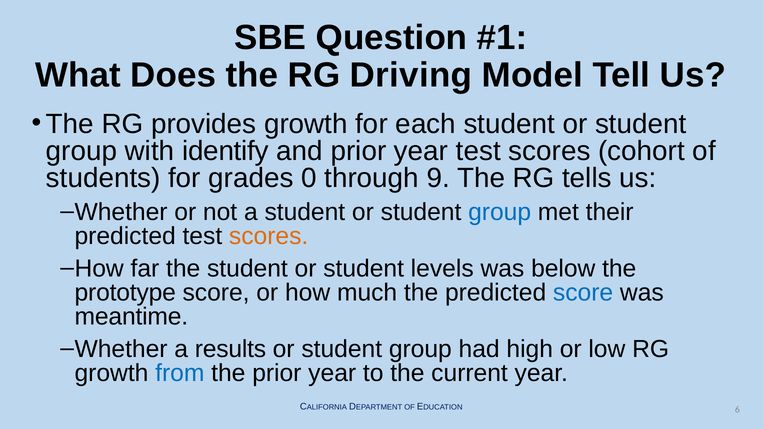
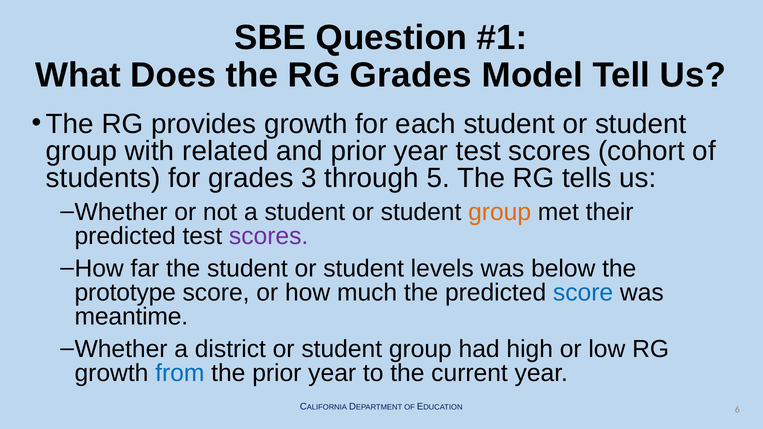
RG Driving: Driving -> Grades (411, 75)
identify: identify -> related (225, 151)
0: 0 -> 3 (309, 178)
9: 9 -> 5 (438, 178)
group colour: blue -> orange (500, 212)
scores colour: orange -> purple (269, 236)
results: results -> district (230, 349)
